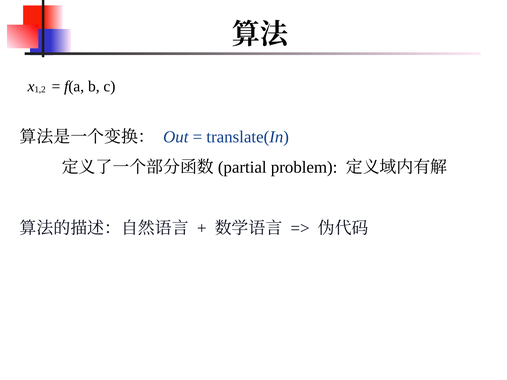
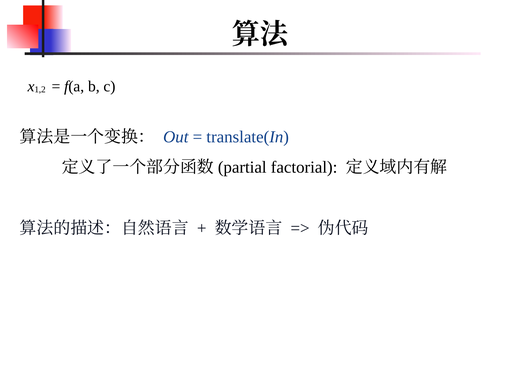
problem: problem -> factorial (304, 168)
